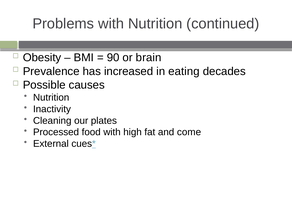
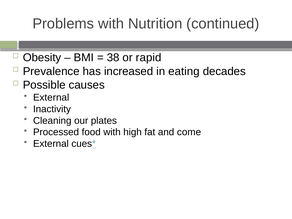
90: 90 -> 38 (113, 58)
brain: brain -> rapid (149, 58)
Nutrition: Nutrition -> External (51, 97)
